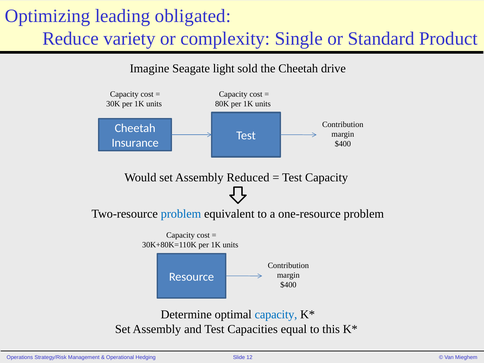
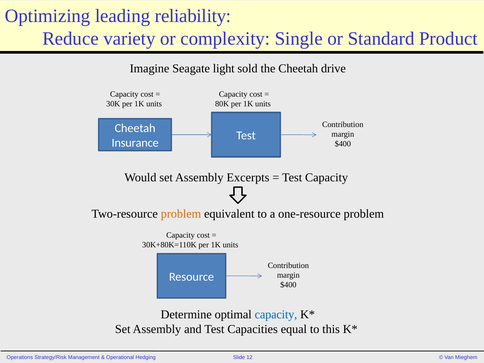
obligated: obligated -> reliability (193, 16)
Reduced: Reduced -> Excerpts (248, 177)
problem colour: blue -> orange (181, 214)
